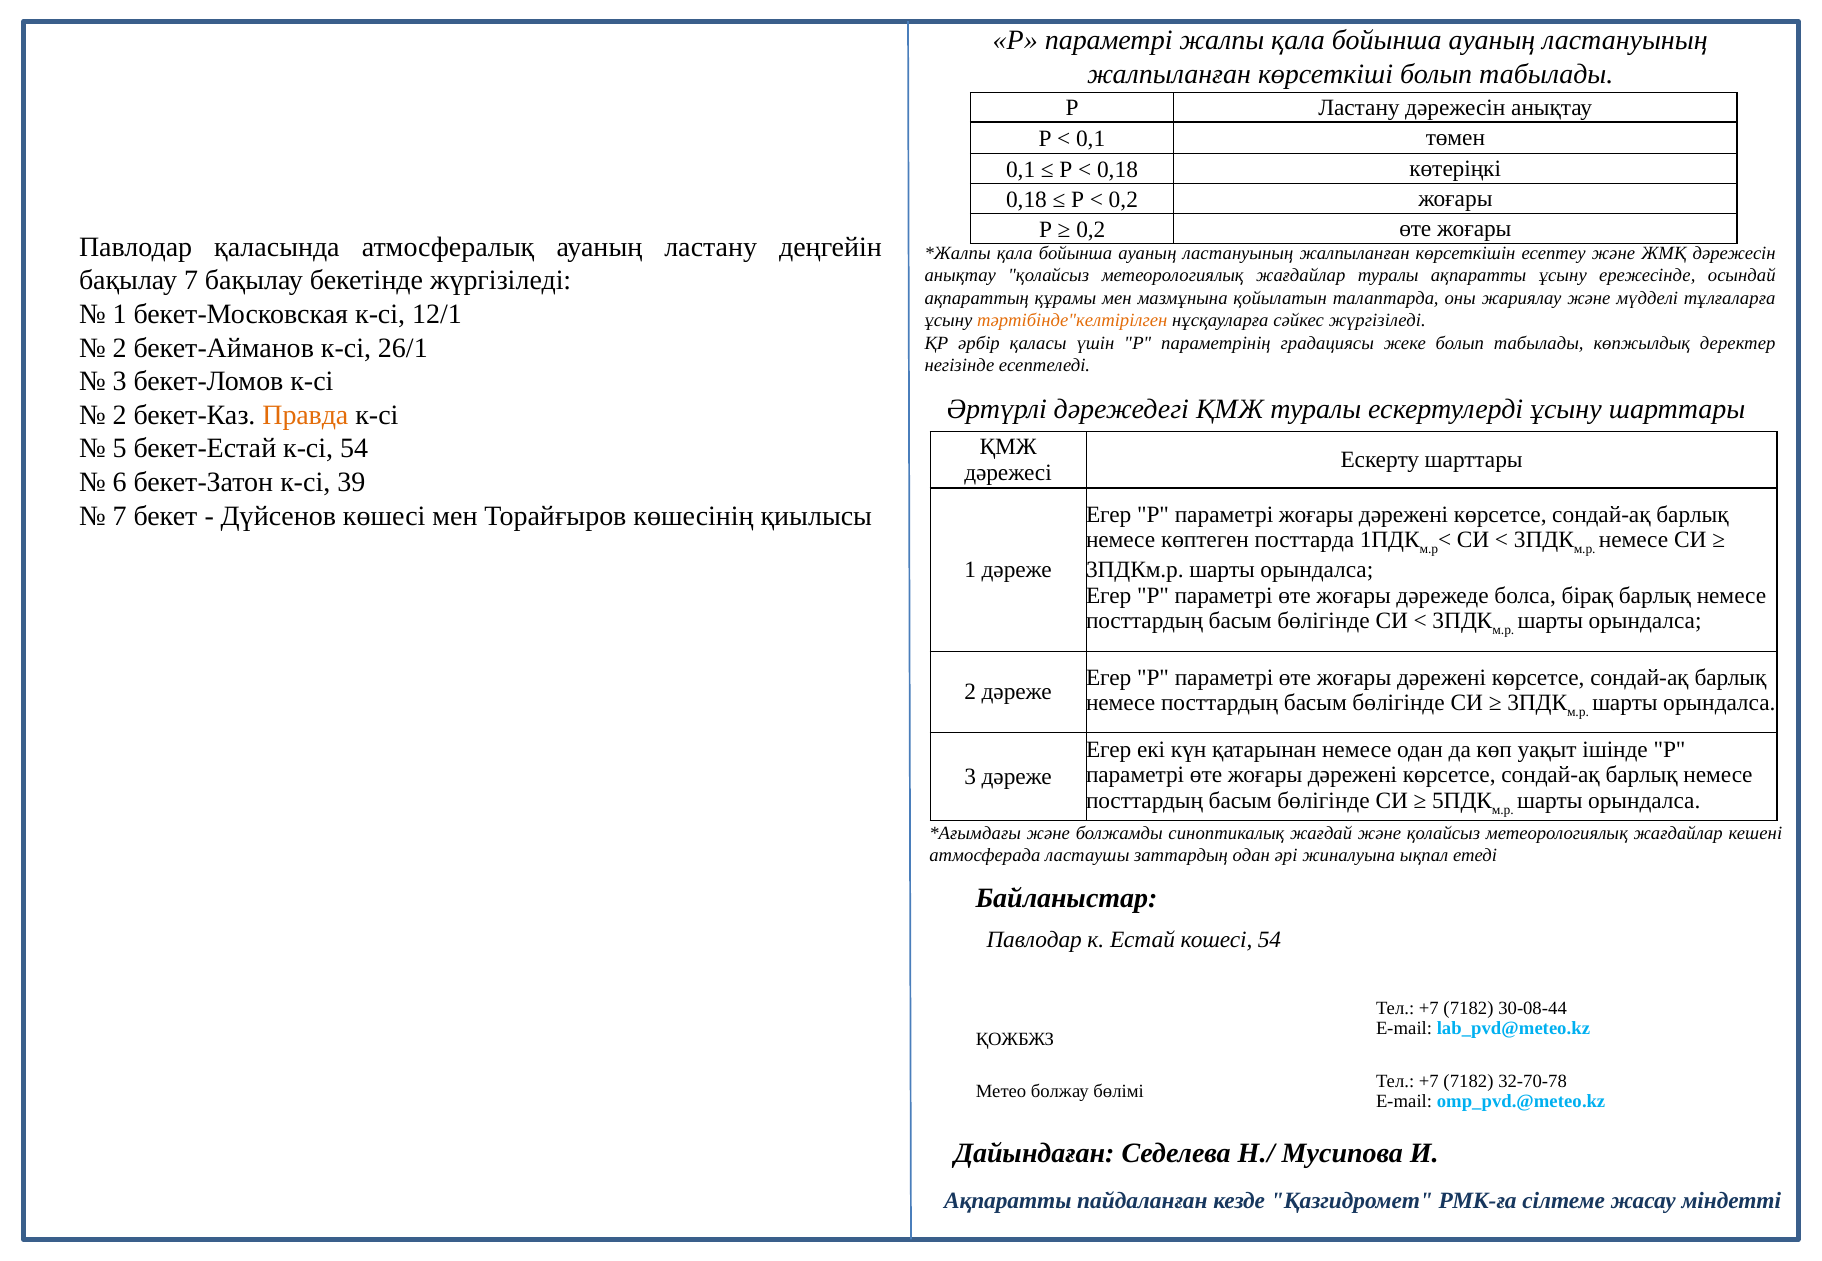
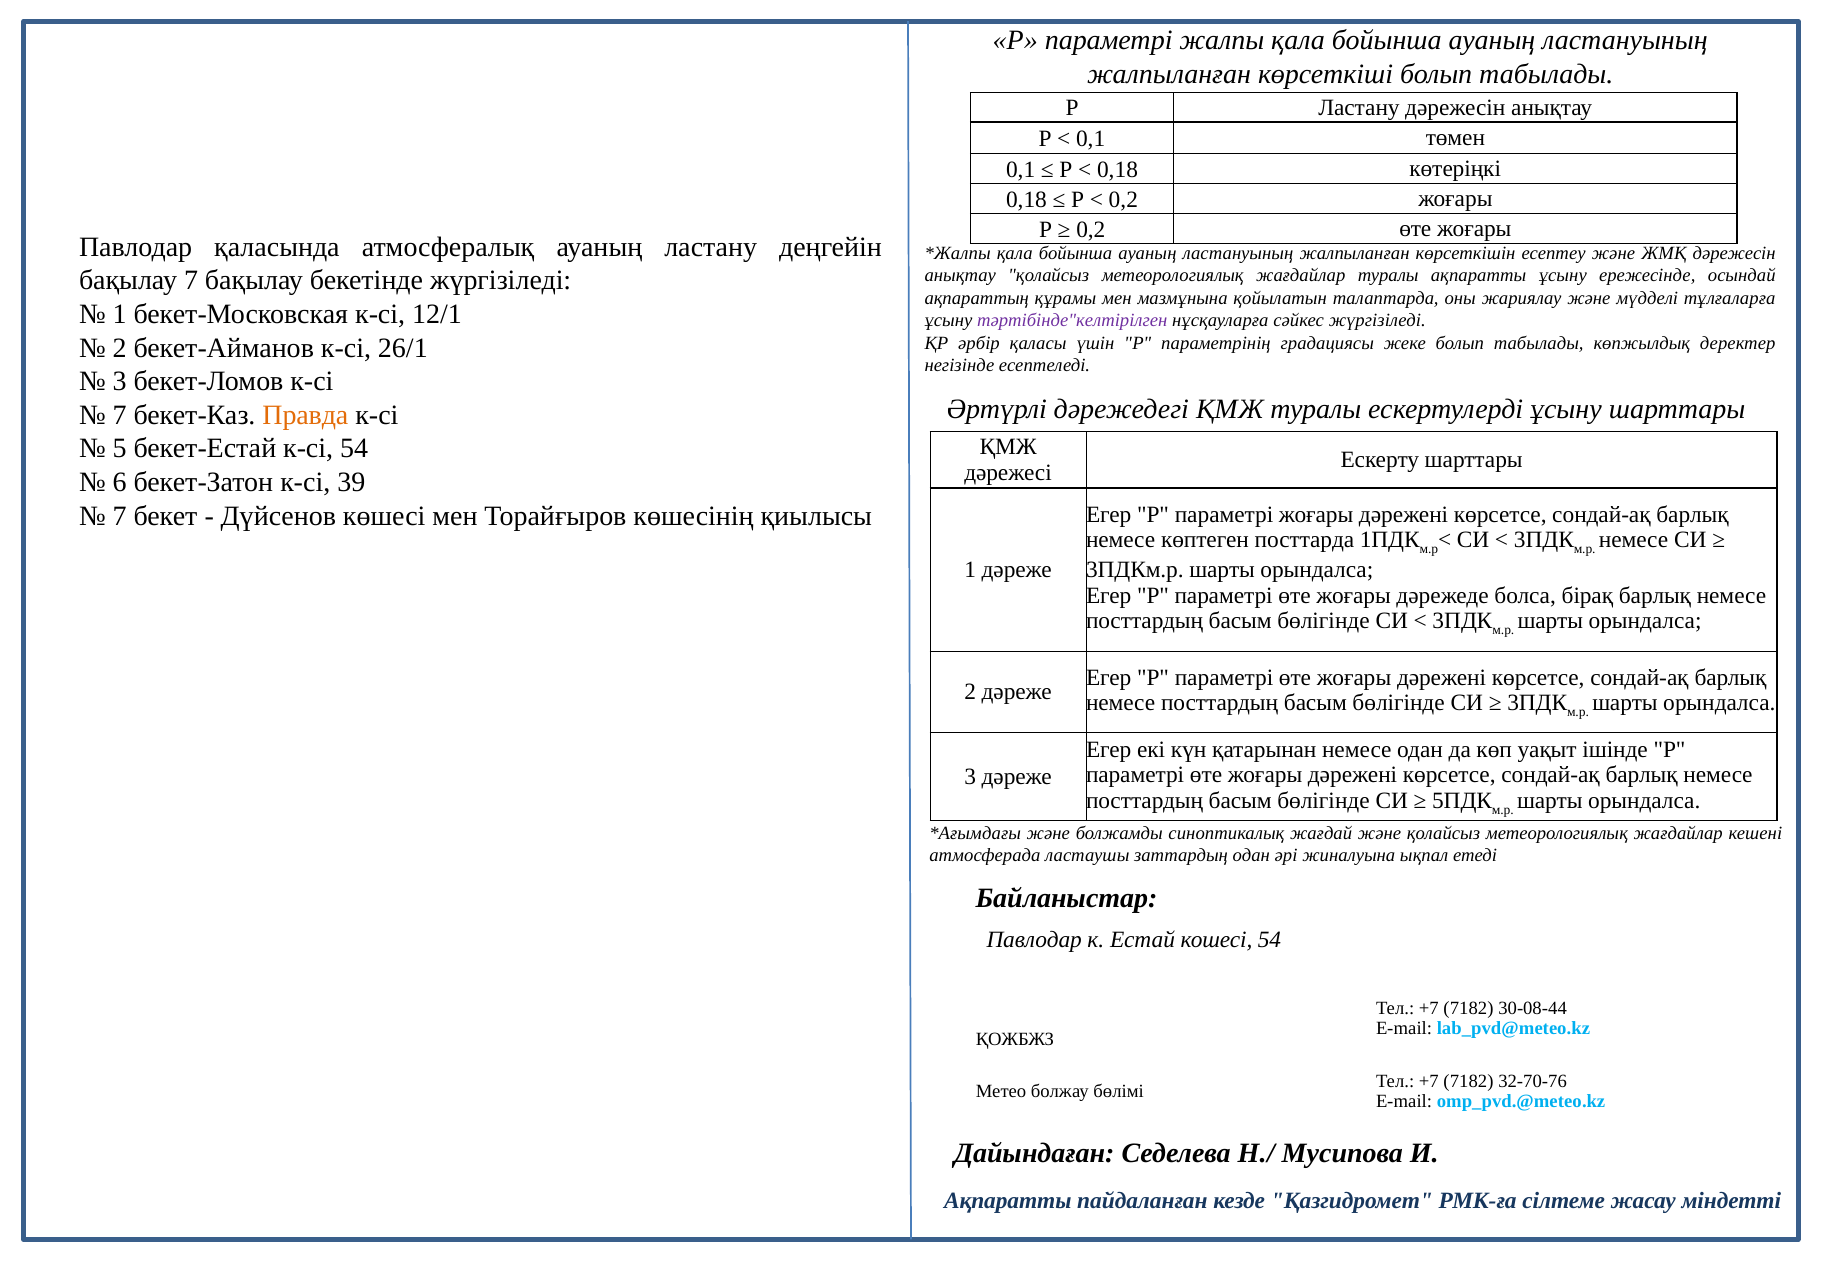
тәртібінде"келтірілген colour: orange -> purple (1072, 321)
2: 2 -> 7 (120, 415)
32-70-78: 32-70-78 -> 32-70-76 (1533, 1081)
